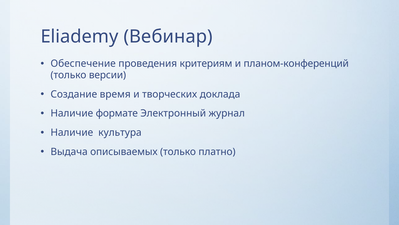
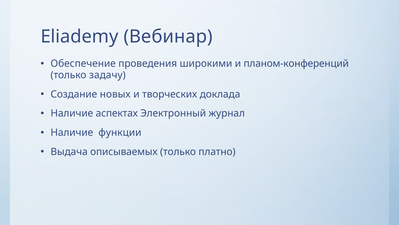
критериям: критериям -> широкими (206, 64)
версии: версии -> задачу (107, 75)
время: время -> новых (115, 94)
формате: формате -> аспектах (117, 113)
культура: культура -> функции (120, 132)
